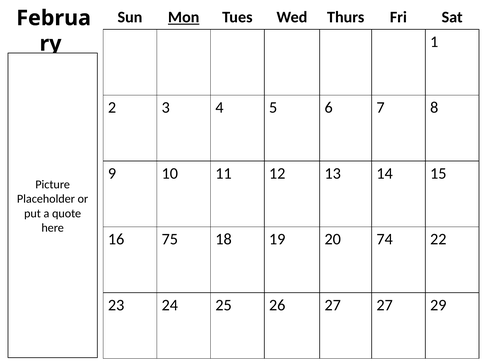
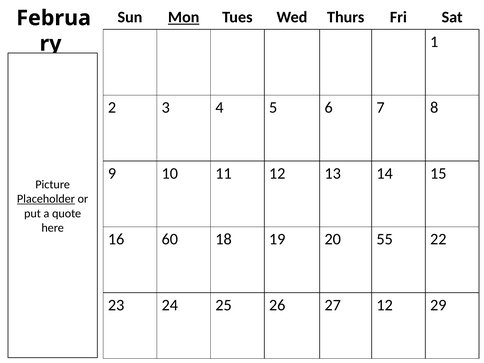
Placeholder underline: none -> present (46, 199)
75: 75 -> 60 (170, 239)
74: 74 -> 55 (385, 239)
27 27: 27 -> 12 (385, 305)
